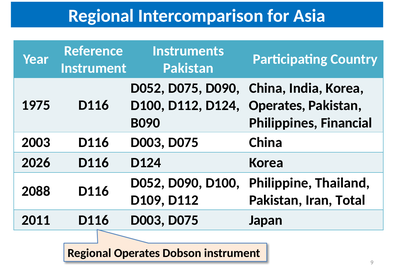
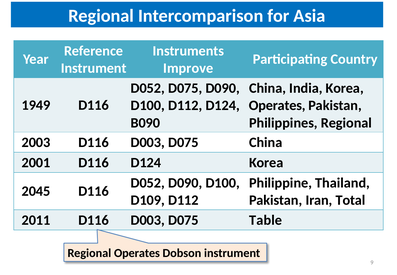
Pakistan: Pakistan -> Improve (188, 68)
1975: 1975 -> 1949 (36, 105)
Philippines Financial: Financial -> Regional (346, 123)
2026: 2026 -> 2001 (36, 163)
2088: 2088 -> 2045 (36, 191)
Japan: Japan -> Table (266, 220)
